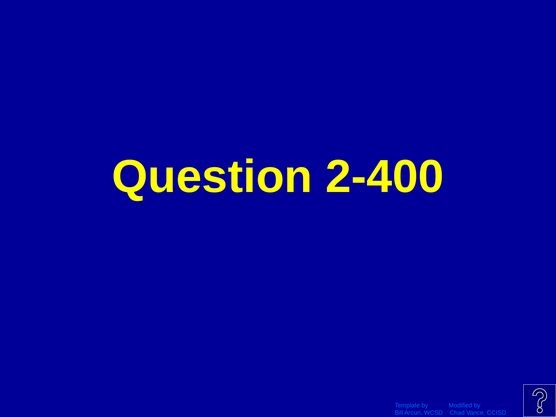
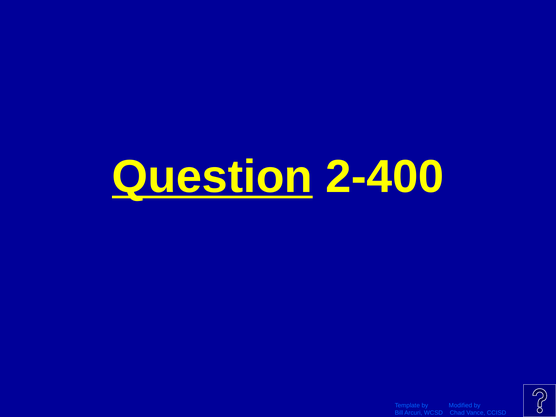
Question underline: none -> present (212, 177)
